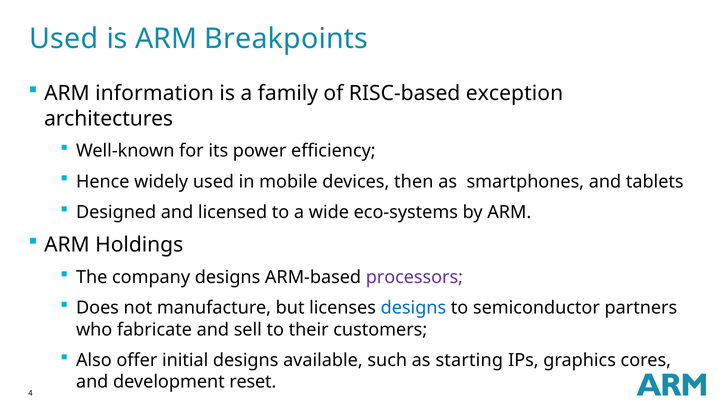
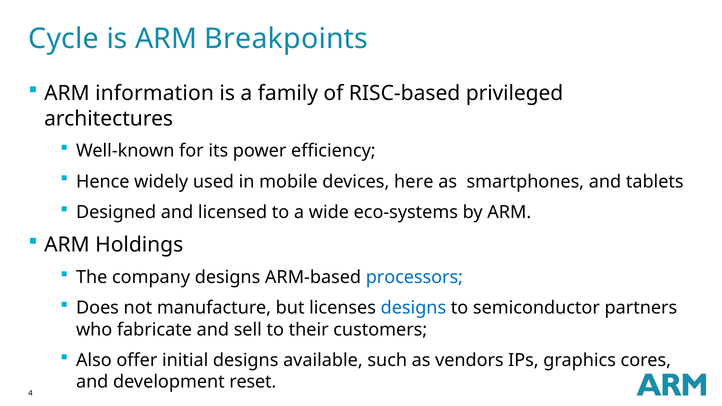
Used: Used -> Cycle (64, 39)
exception: exception -> privileged (515, 93)
then: then -> here (414, 182)
processors colour: purple -> blue (414, 277)
starting: starting -> vendors (469, 361)
